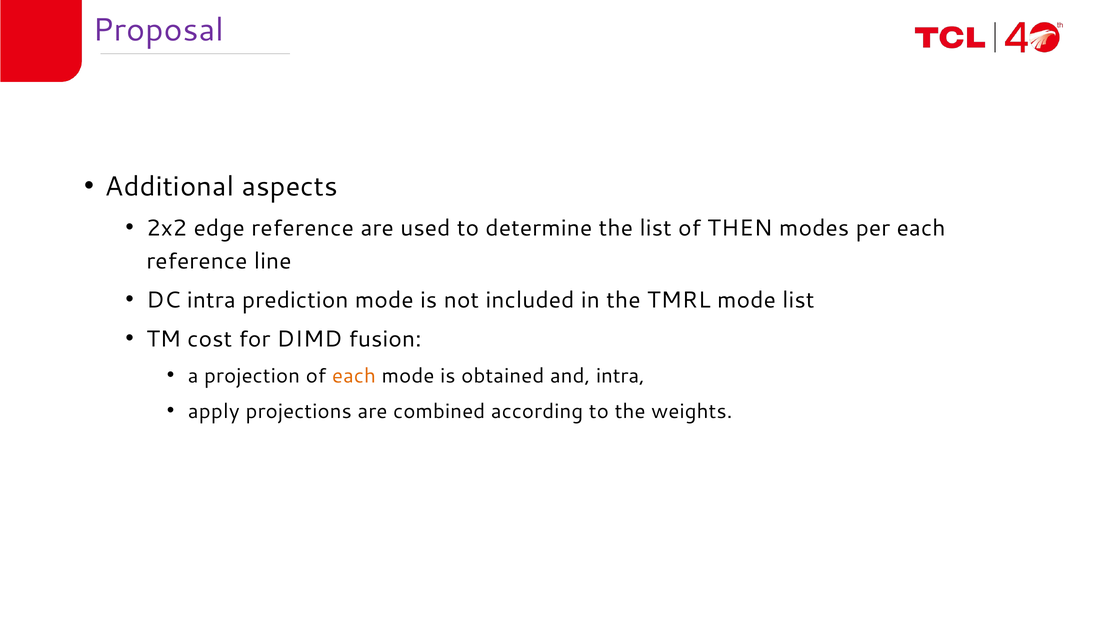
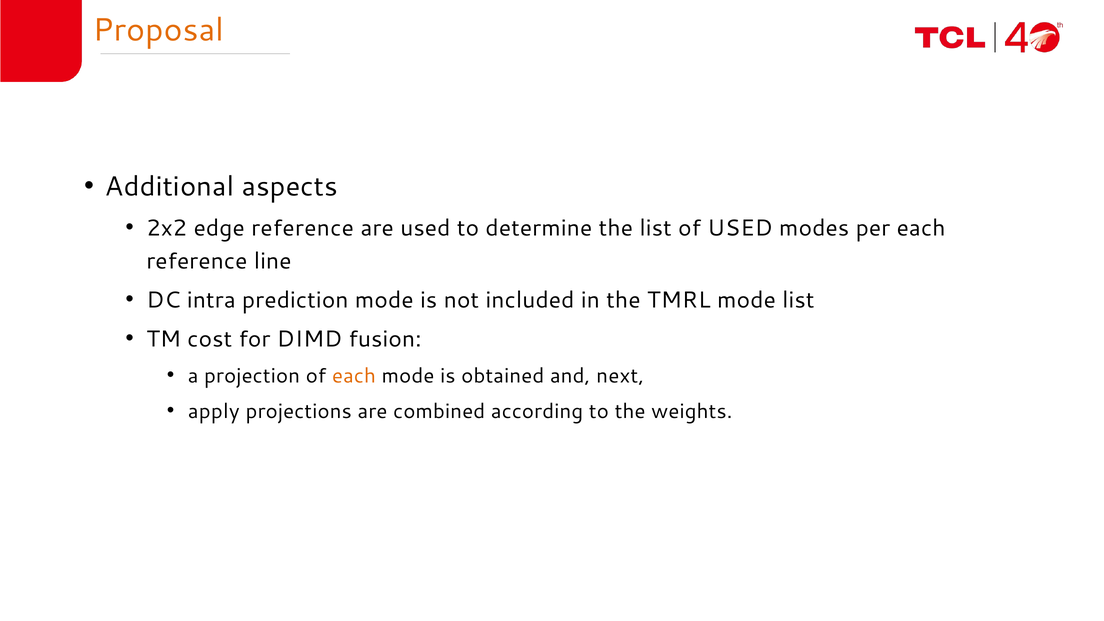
Proposal colour: purple -> orange (158, 30)
of THEN: THEN -> USED (740, 228)
and intra: intra -> next (620, 376)
